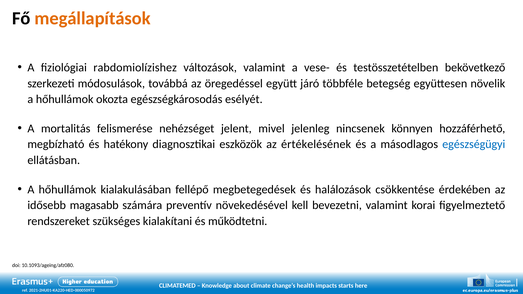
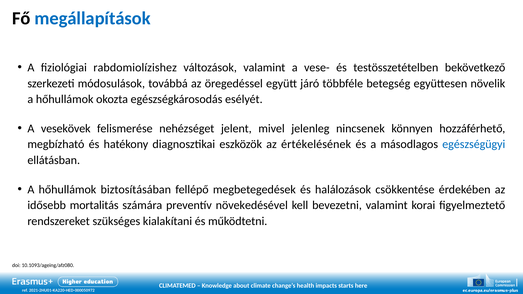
megállapítások colour: orange -> blue (93, 18)
mortalitás: mortalitás -> vesekövek (66, 129)
kialakulásában: kialakulásában -> biztosításában (136, 190)
magasabb: magasabb -> mortalitás (94, 205)
